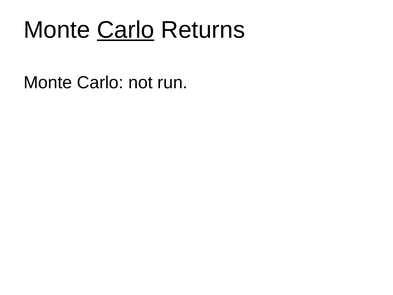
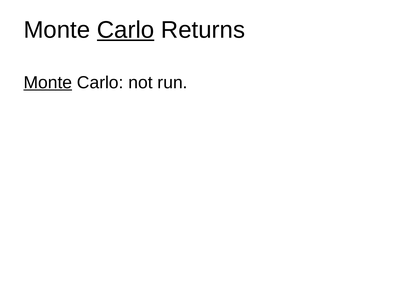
Monte underline: none -> present (48, 82)
